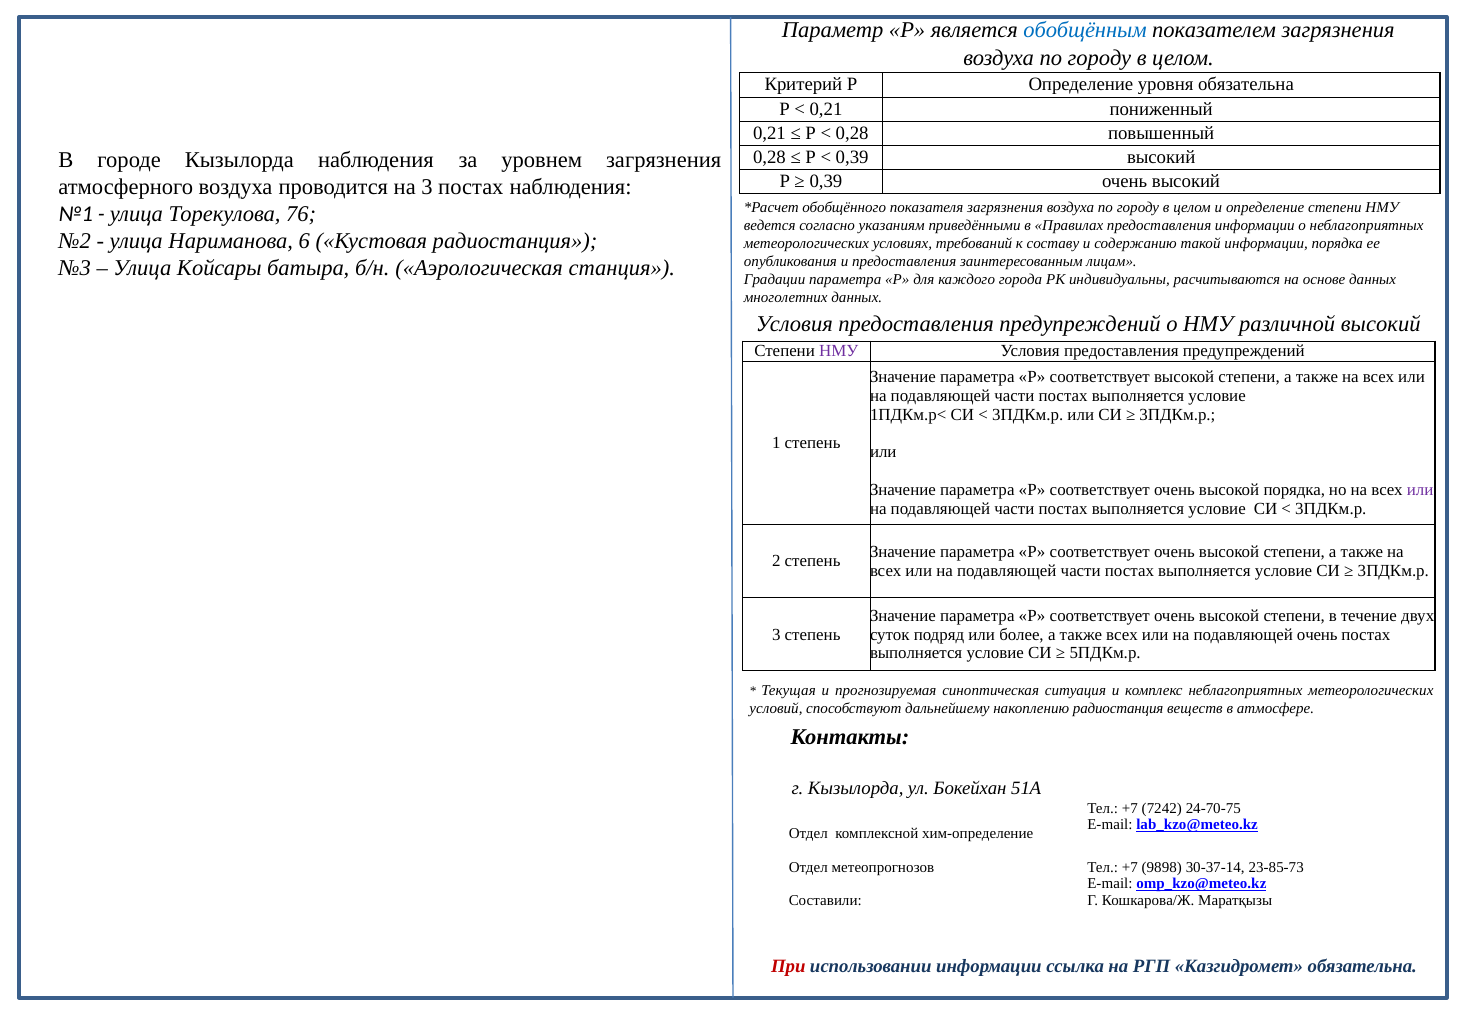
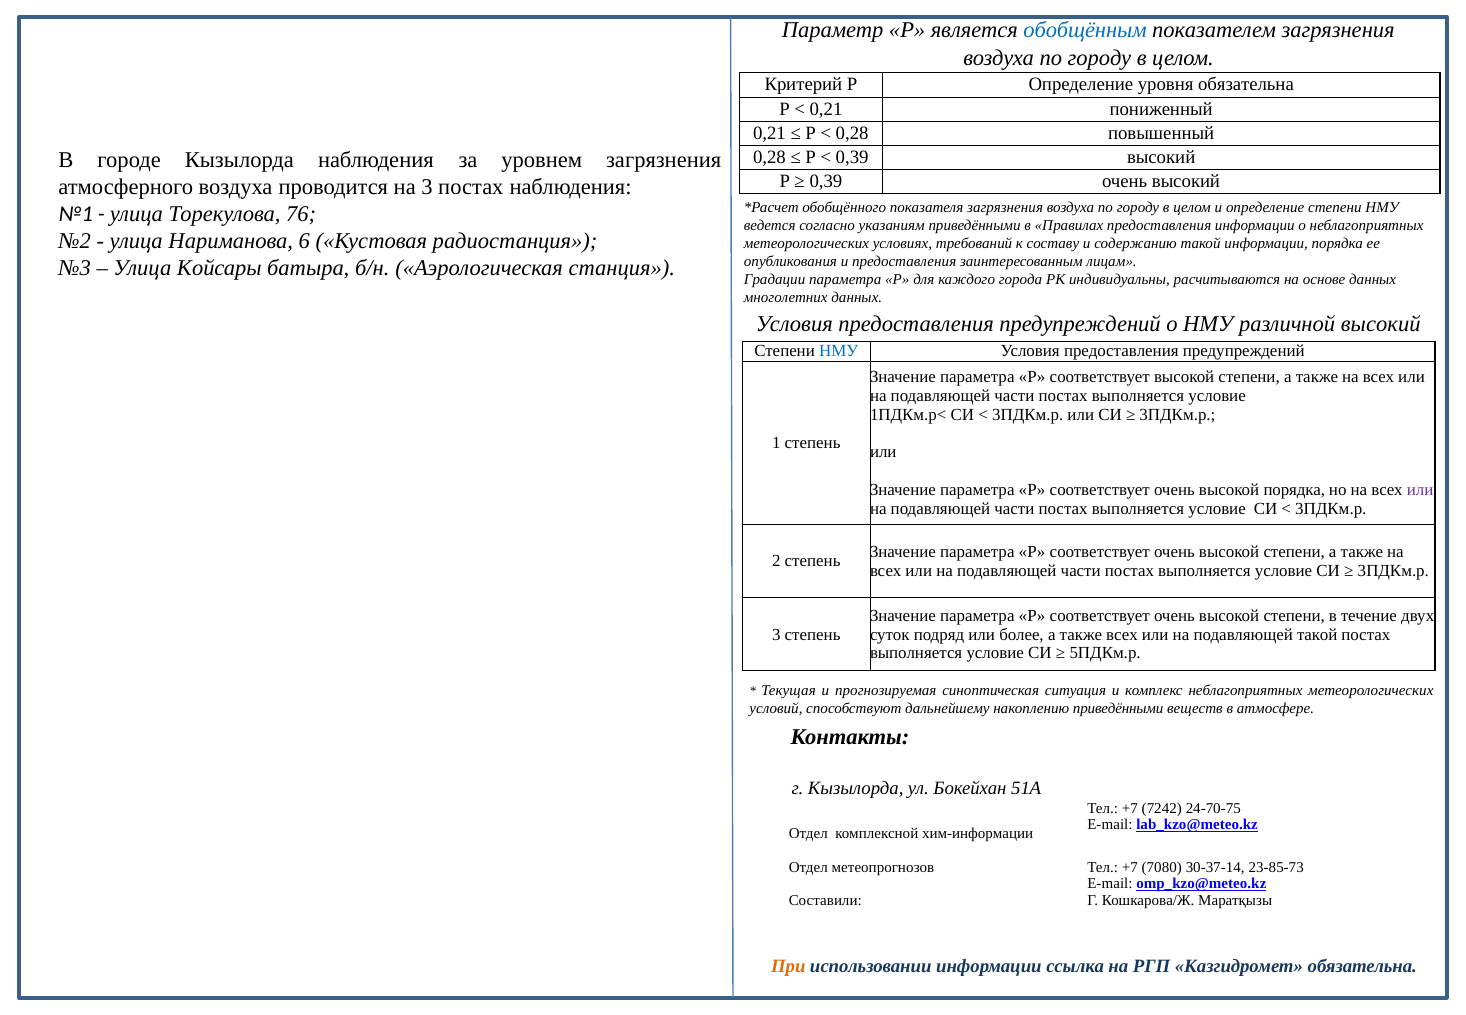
НМУ colour: purple -> blue (839, 351)
подавляющей очень: очень -> такой (1317, 634)
накоплению радиостанция: радиостанция -> приведёнными (1118, 708)
хим-определение: хим-определение -> хим-информации (978, 833)
9898: 9898 -> 7080 (1162, 867)
При colour: red -> orange (788, 966)
